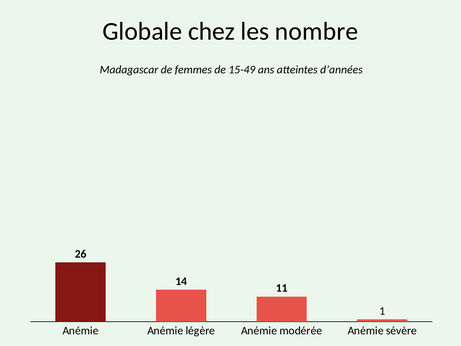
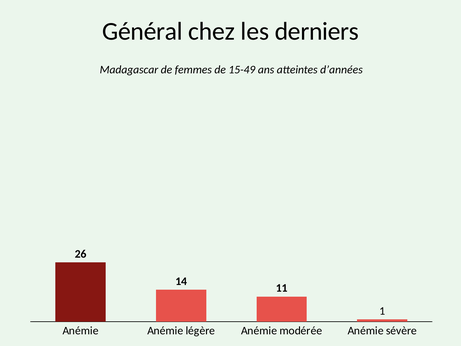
Globale: Globale -> Général (142, 32)
nombre: nombre -> derniers (317, 32)
